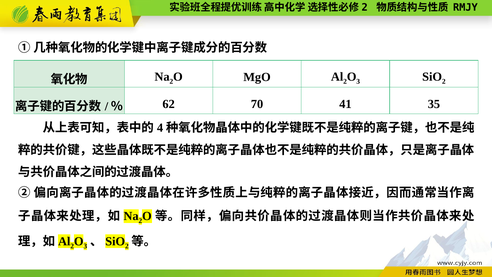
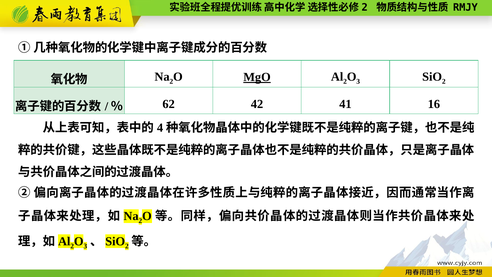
MgO underline: none -> present (257, 77)
70: 70 -> 42 (257, 104)
35: 35 -> 16 (434, 104)
